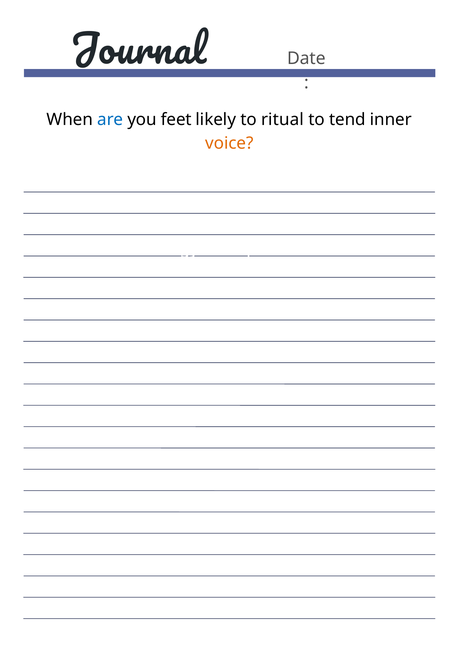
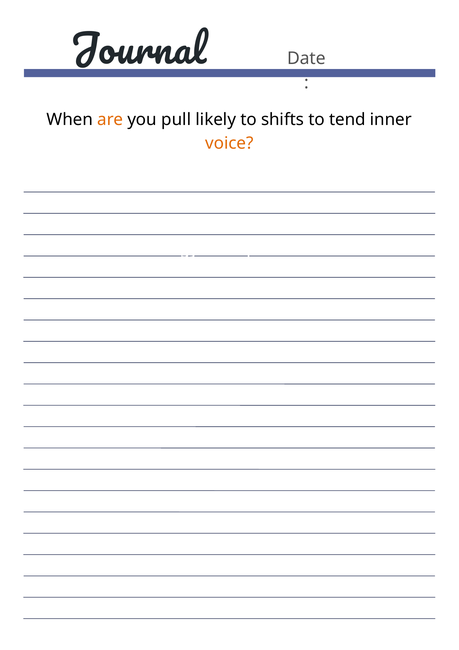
are colour: blue -> orange (110, 120)
feet: feet -> pull (176, 120)
ritual: ritual -> shifts (283, 120)
